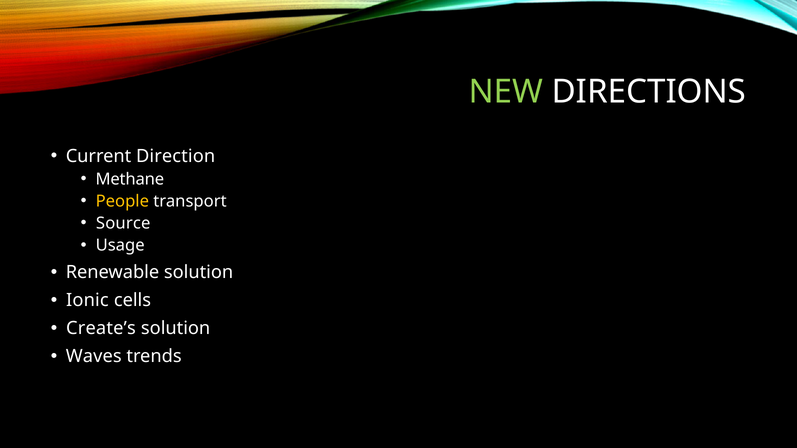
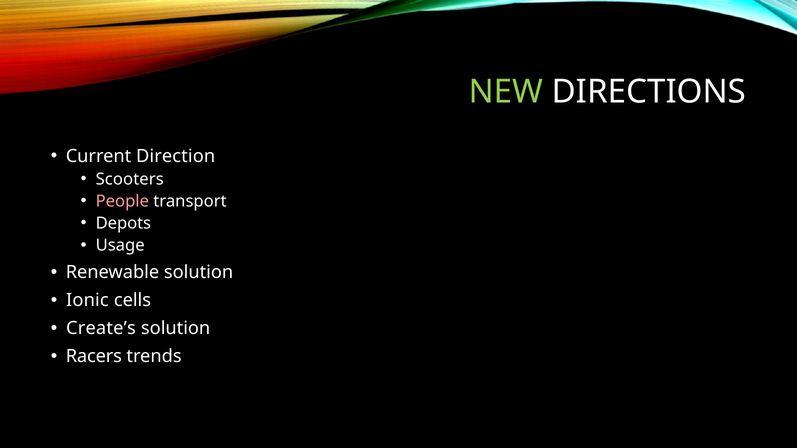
Methane: Methane -> Scooters (130, 179)
People colour: yellow -> pink (122, 201)
Source: Source -> Depots (123, 223)
Waves: Waves -> Racers (94, 357)
